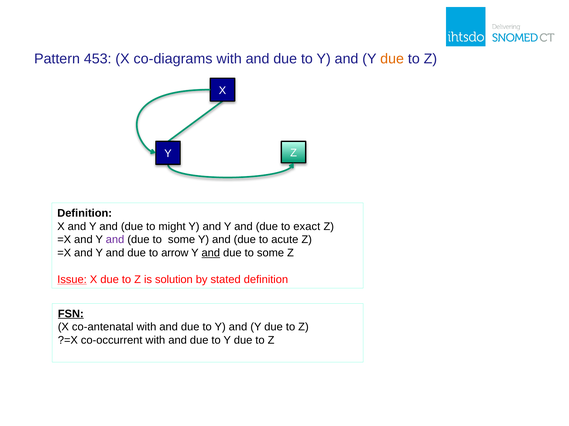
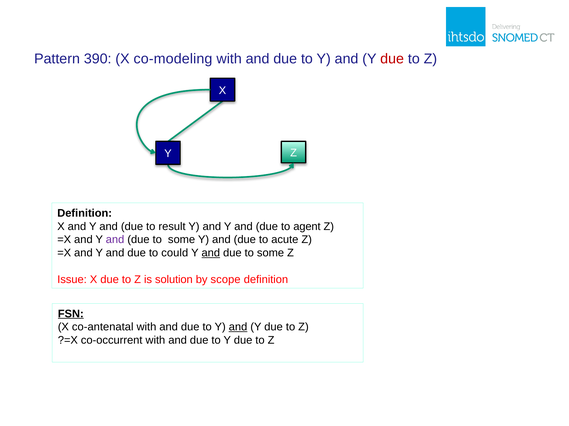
453: 453 -> 390 (98, 59)
co-diagrams: co-diagrams -> co-modeling (173, 59)
due colour: orange -> red (392, 59)
might: might -> result (172, 227)
exact: exact -> agent (307, 227)
arrow: arrow -> could (175, 253)
Issue underline: present -> none (72, 280)
stated: stated -> scope (226, 280)
and underline: none -> present (238, 328)
